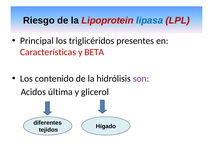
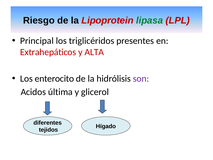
lipasa colour: blue -> green (150, 20)
Características: Características -> Extrahepáticos (48, 52)
BETA: BETA -> ALTA (94, 52)
contenido: contenido -> enterocito (54, 79)
